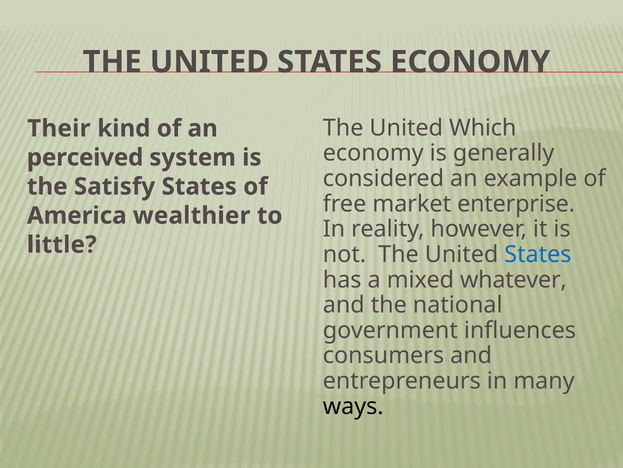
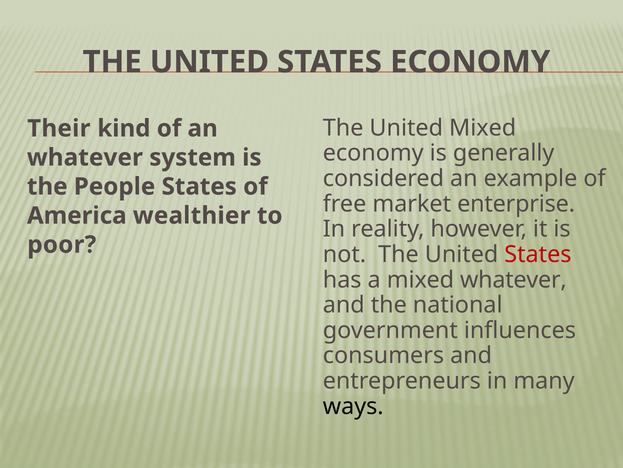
United Which: Which -> Mixed (483, 128)
perceived: perceived -> whatever (85, 157)
Satisfy: Satisfy -> People (115, 186)
little: little -> poor (62, 244)
States colour: blue -> red (538, 254)
